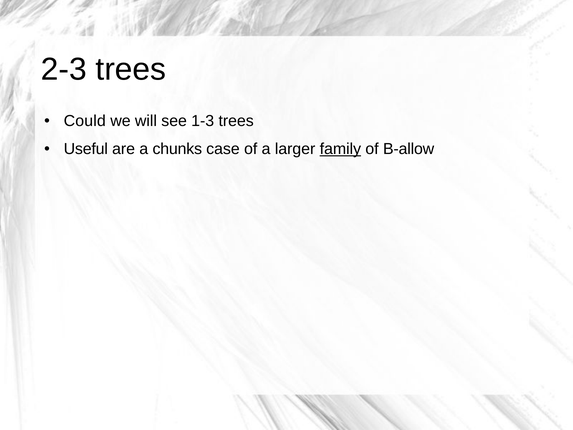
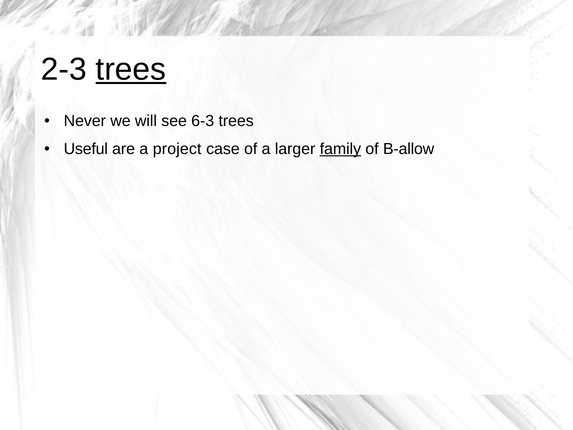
trees underline: none -> present (131, 69)
Could: Could -> Never (85, 121)
1-3: 1-3 -> 6-3 (203, 121)
chunks: chunks -> project (177, 149)
